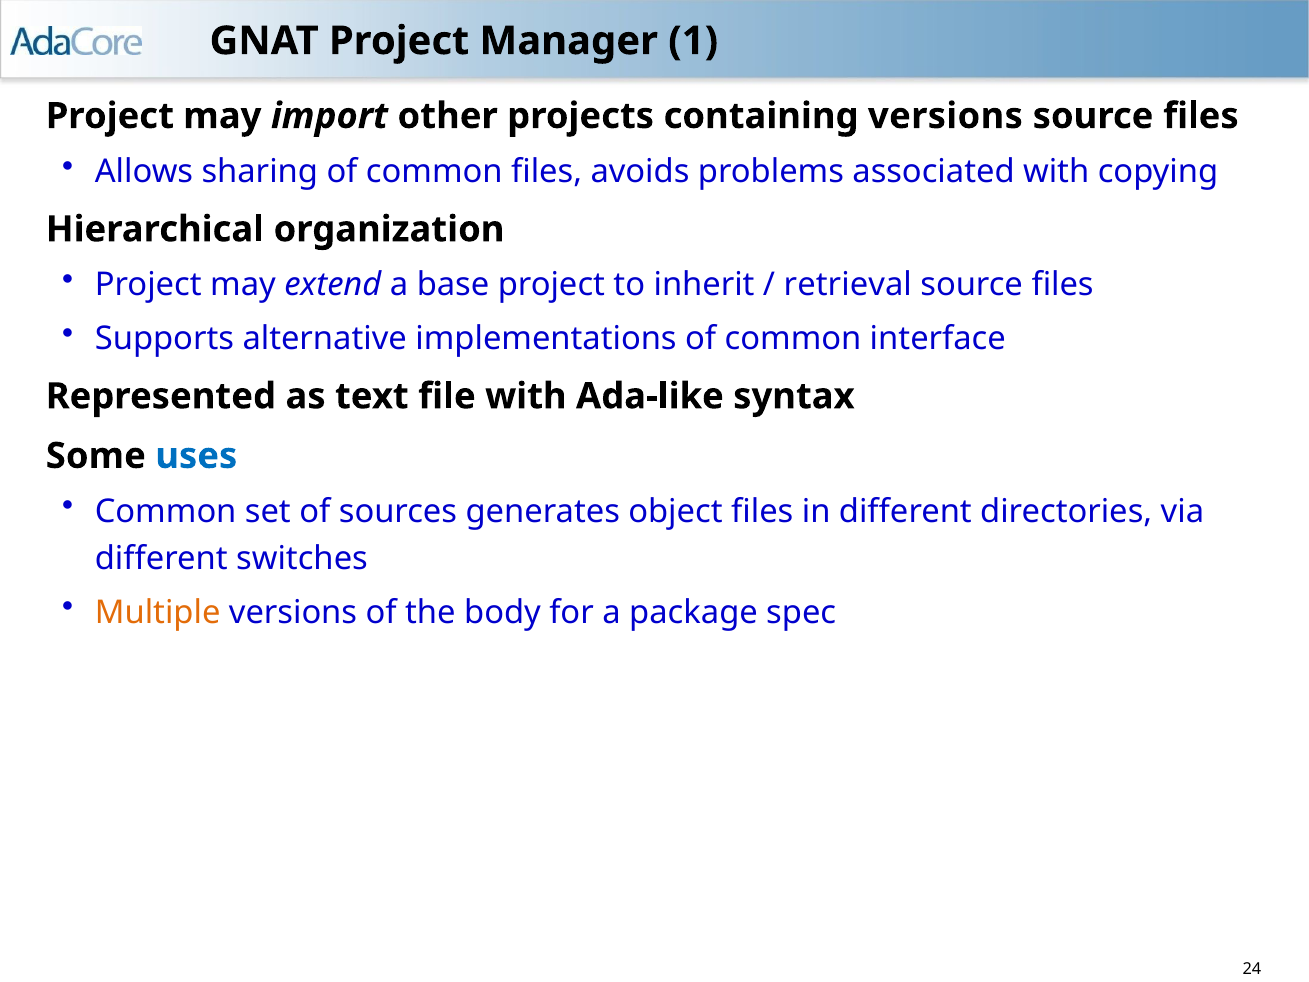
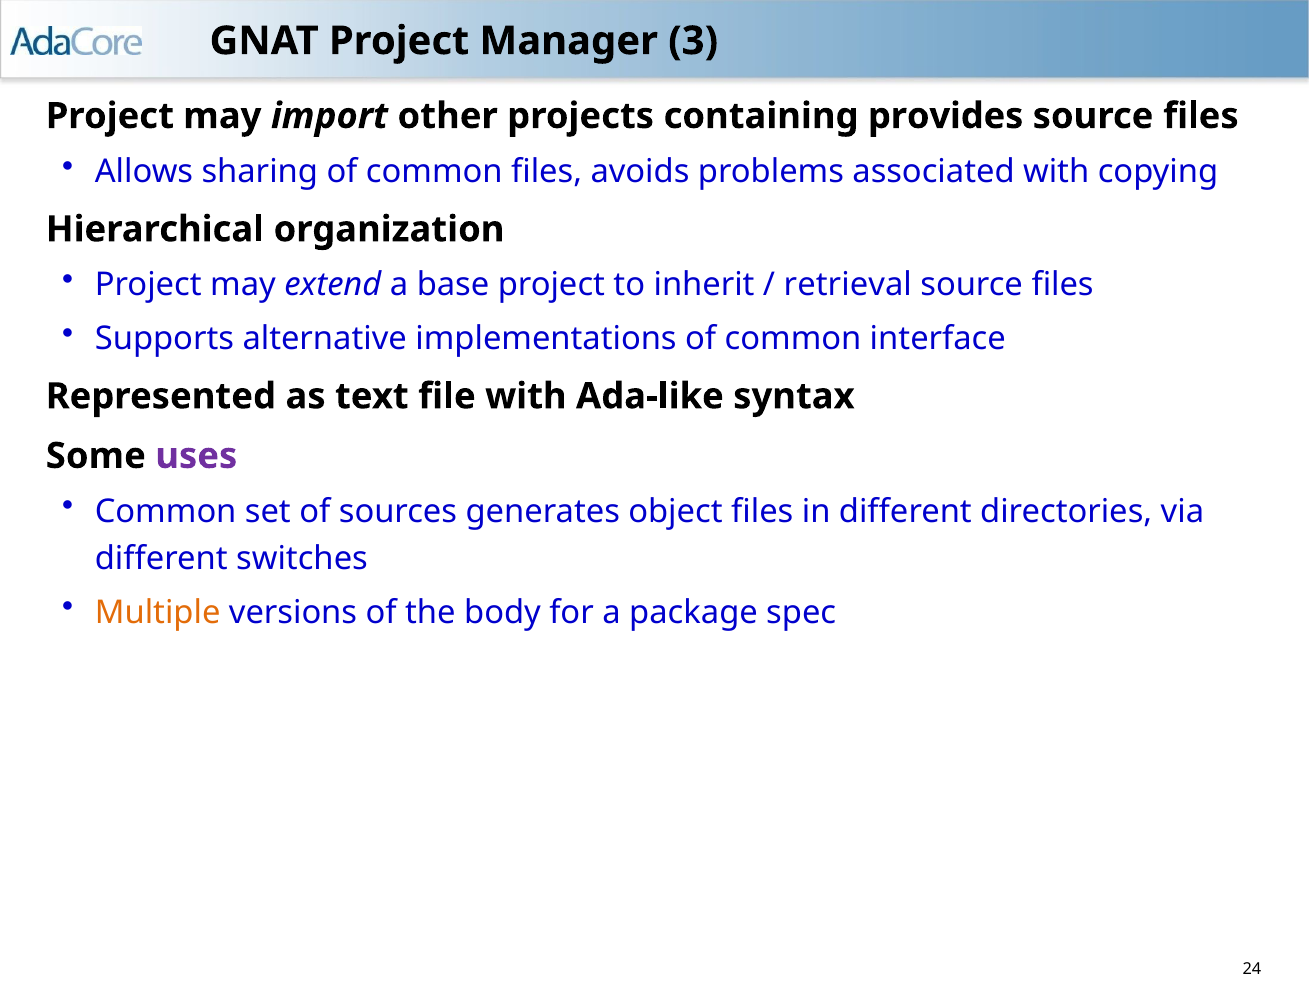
1: 1 -> 3 (693, 41)
containing versions: versions -> provides (946, 116)
uses colour: blue -> purple (196, 456)
